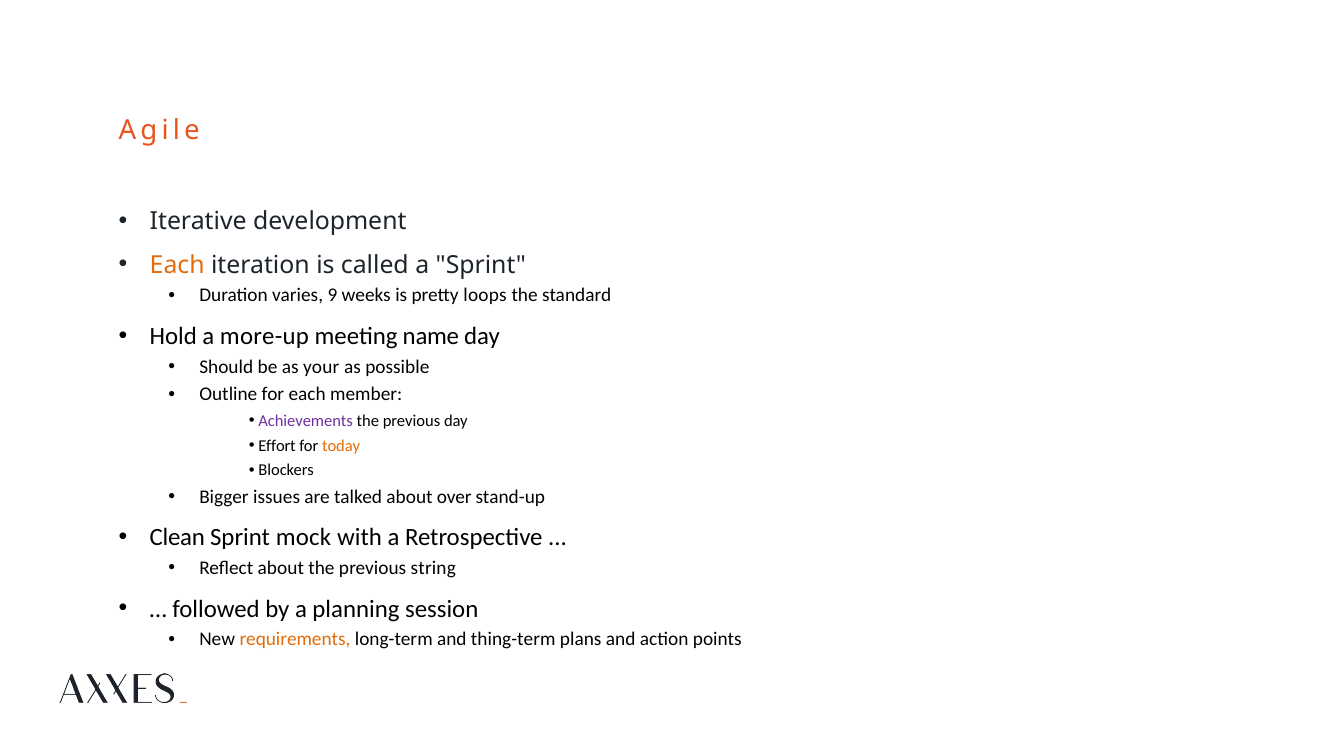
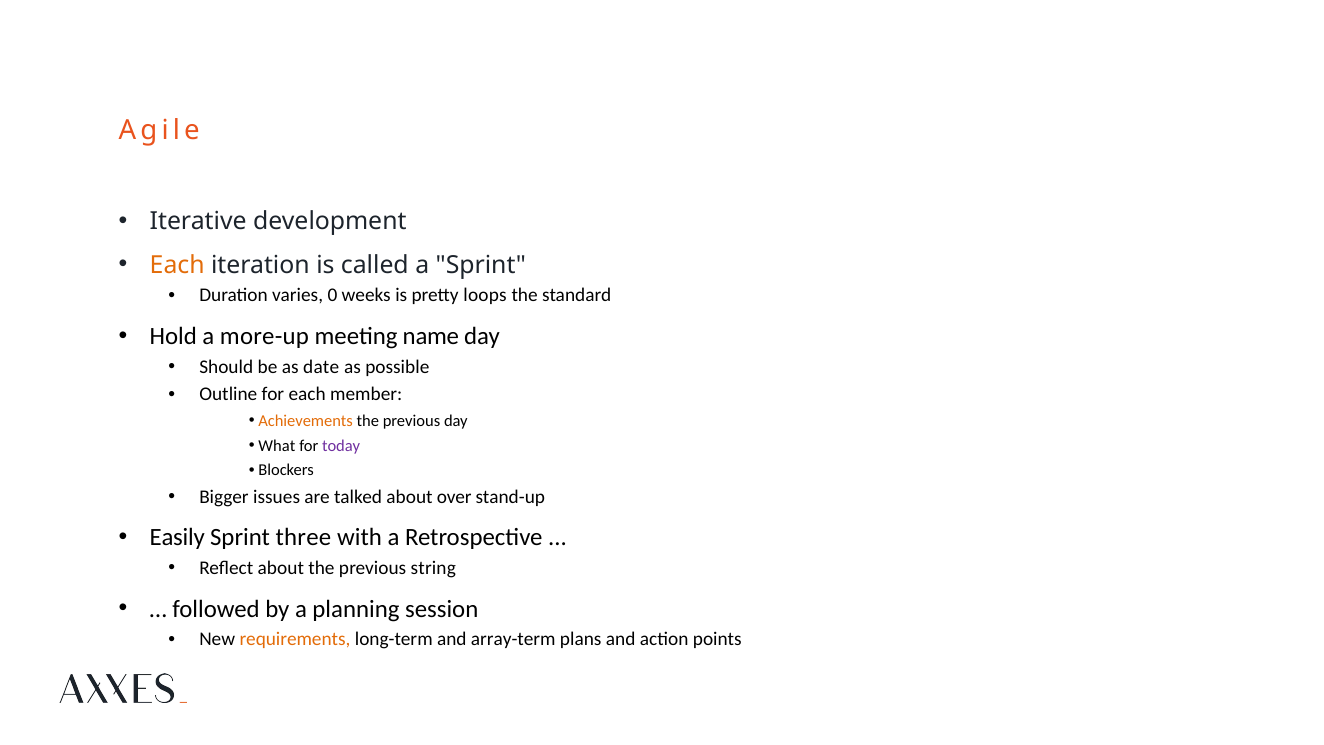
9: 9 -> 0 (332, 295)
your: your -> date (321, 367)
Achievements colour: purple -> orange (306, 421)
Effort: Effort -> What (277, 445)
today colour: orange -> purple (341, 445)
Clean: Clean -> Easily (177, 537)
mock: mock -> three (303, 537)
thing-term: thing-term -> array-term (513, 639)
